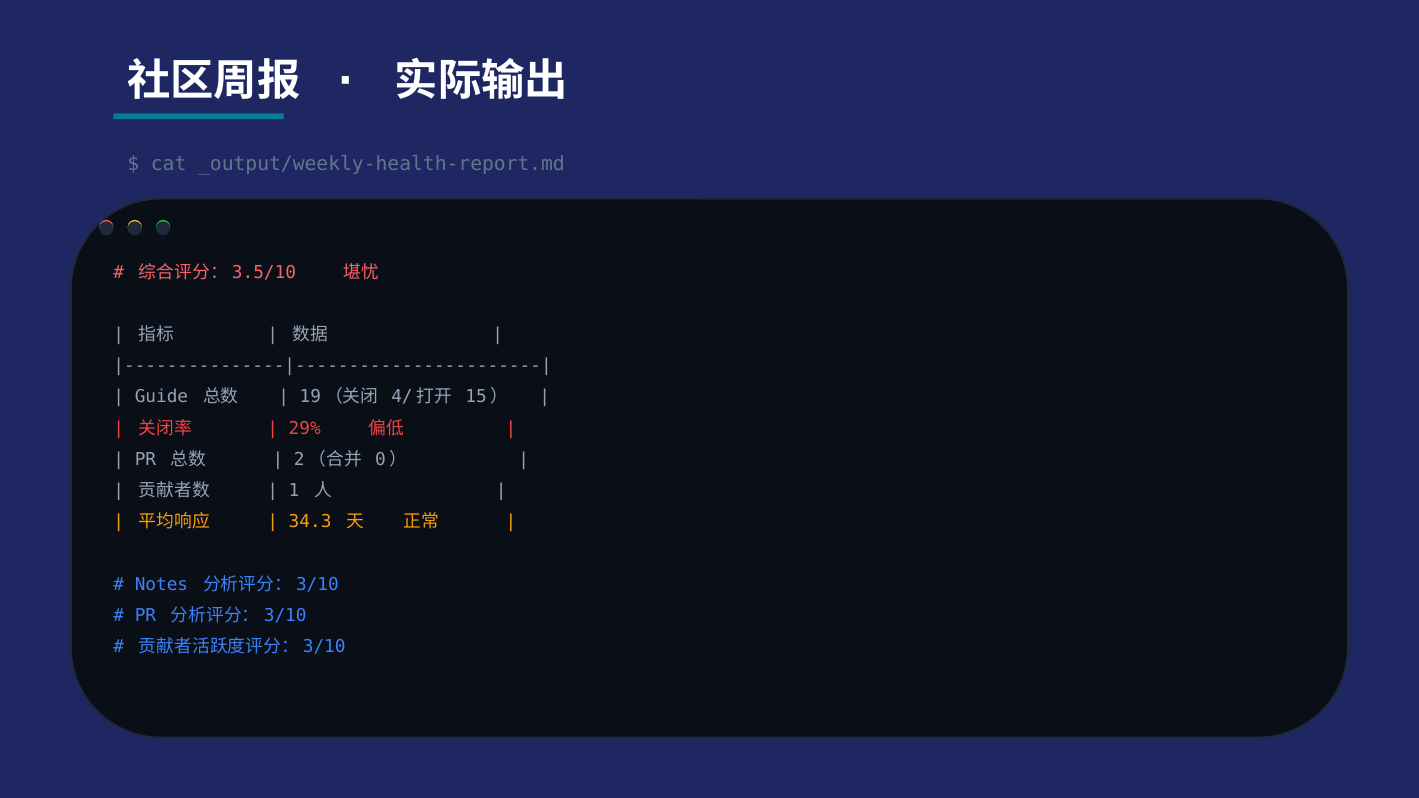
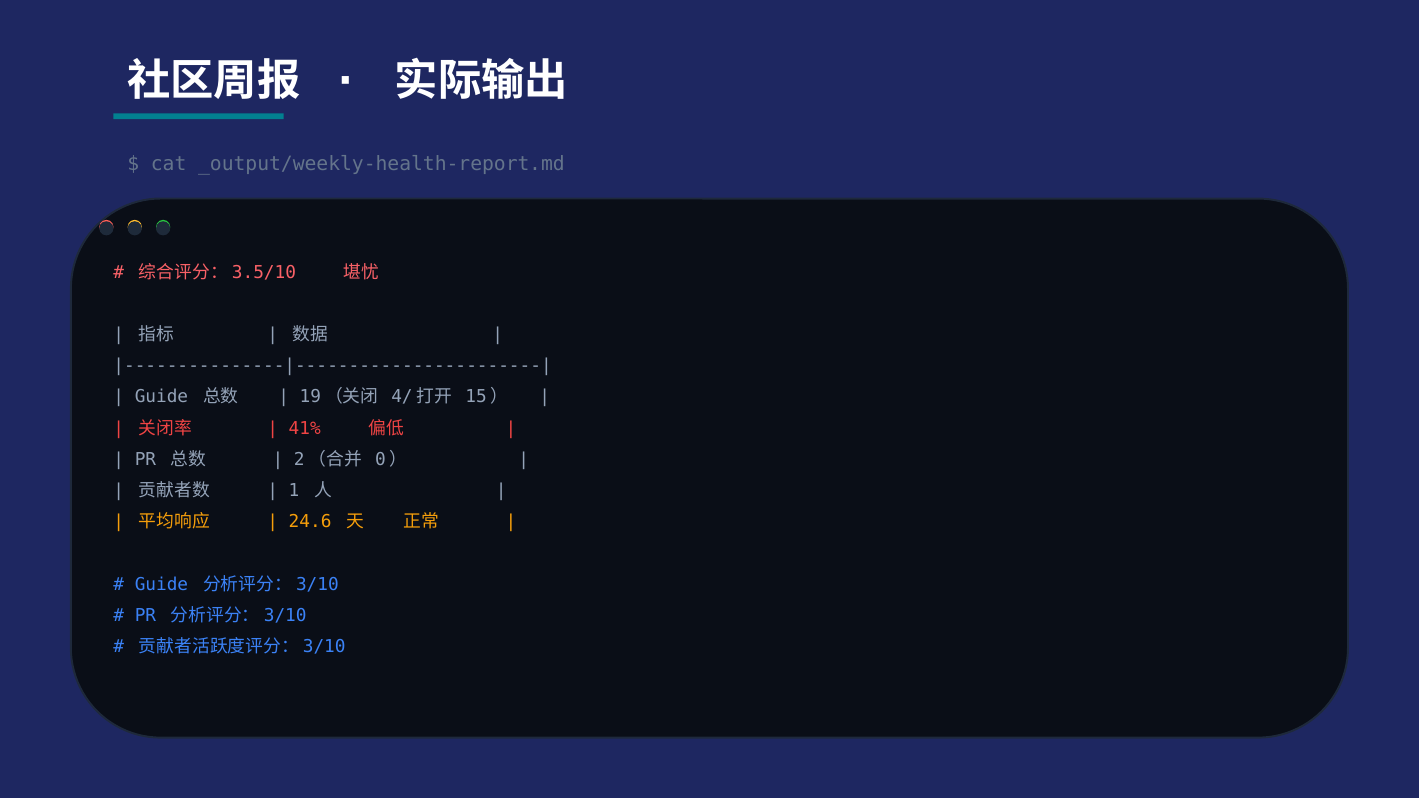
29%: 29% -> 41% (305, 428)
34.3: 34.3 -> 24.6 (310, 522)
Notes: Notes -> Guide (161, 584)
